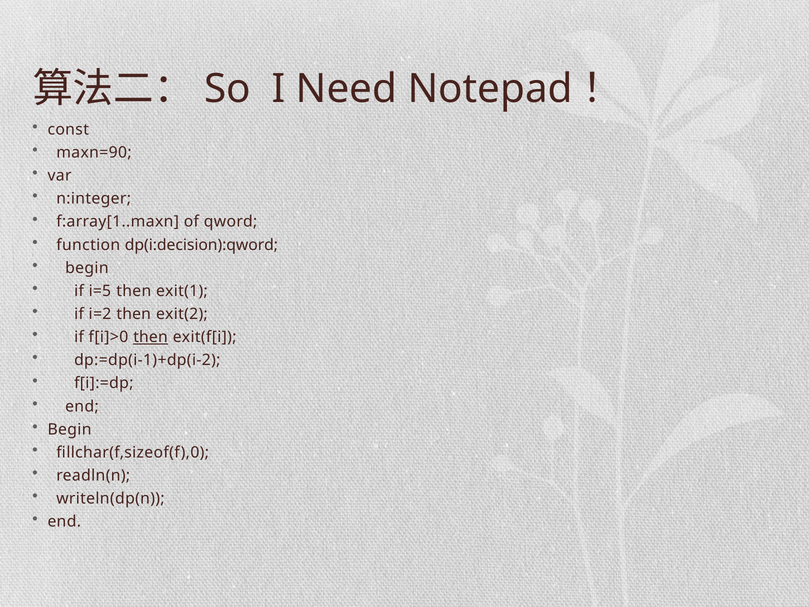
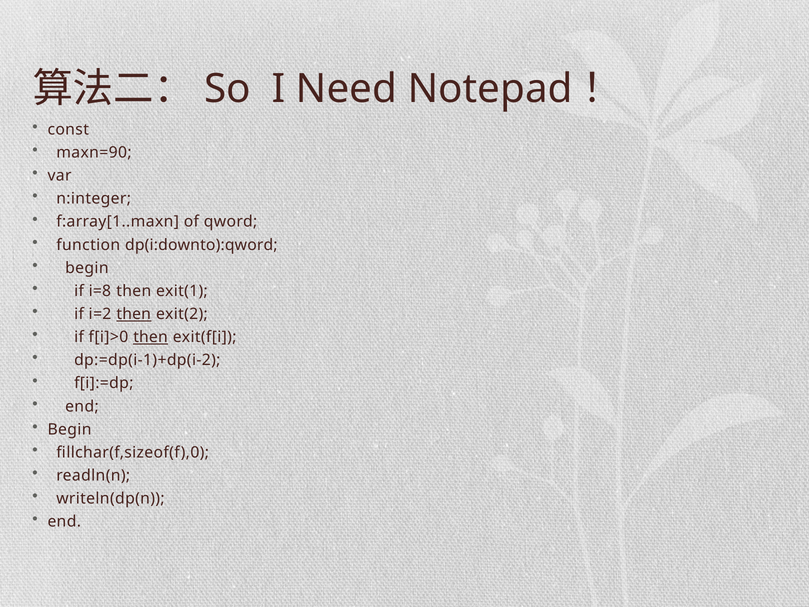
dp(i:decision):qword: dp(i:decision):qword -> dp(i:downto):qword (201, 245)
i=5: i=5 -> i=8 (100, 291)
then underline: none -> present (134, 314)
